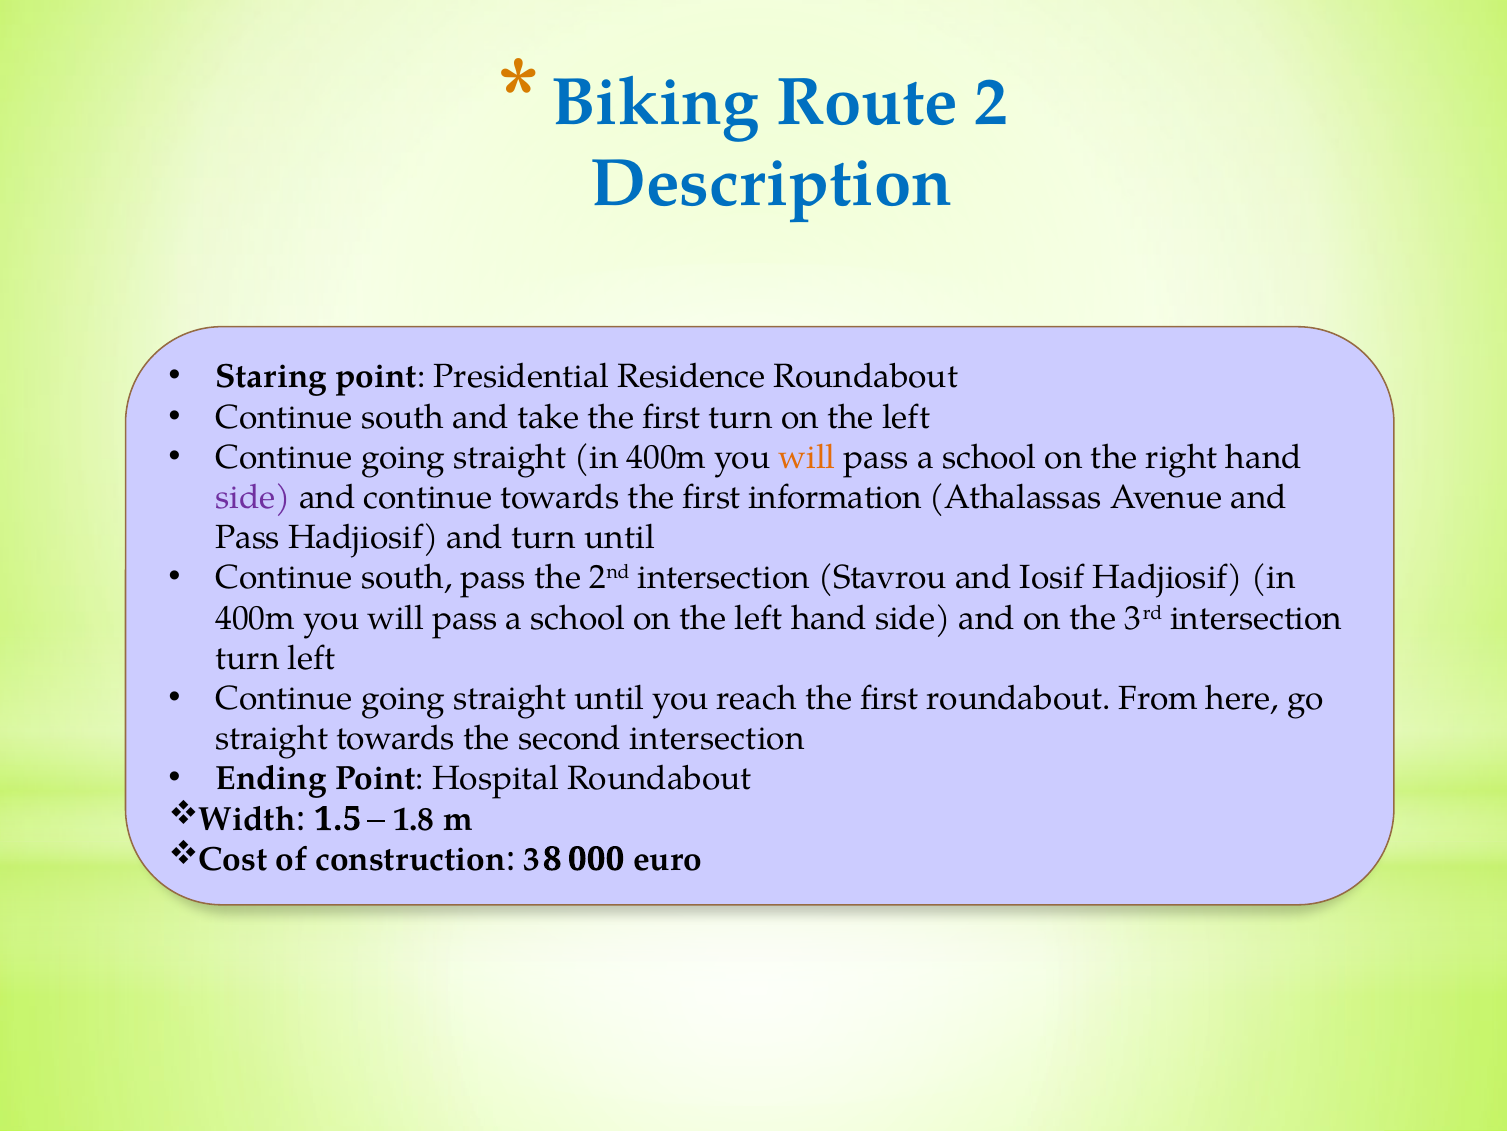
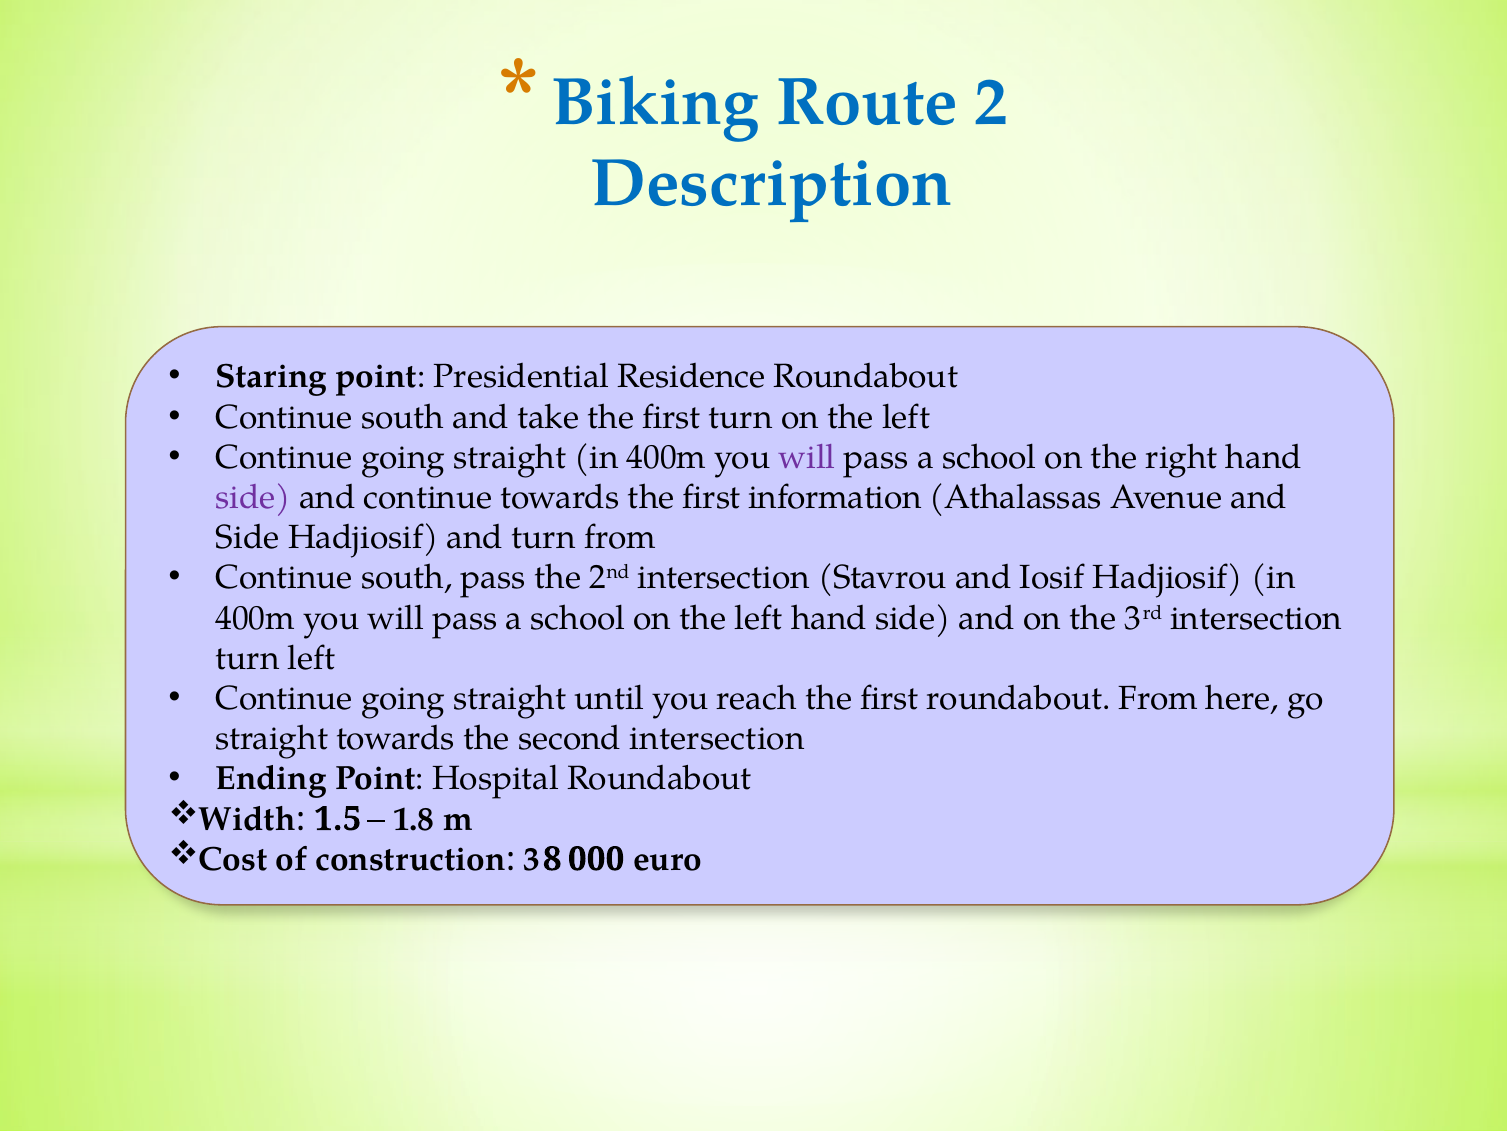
will colour: orange -> purple (807, 457)
Pass: Pass -> Side (248, 537)
turn until: until -> from (620, 537)
